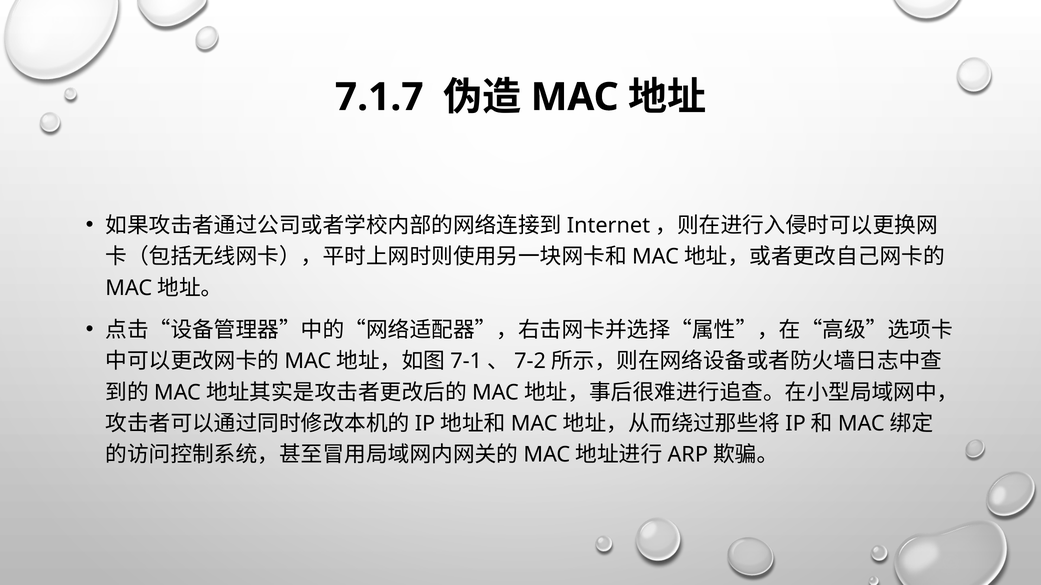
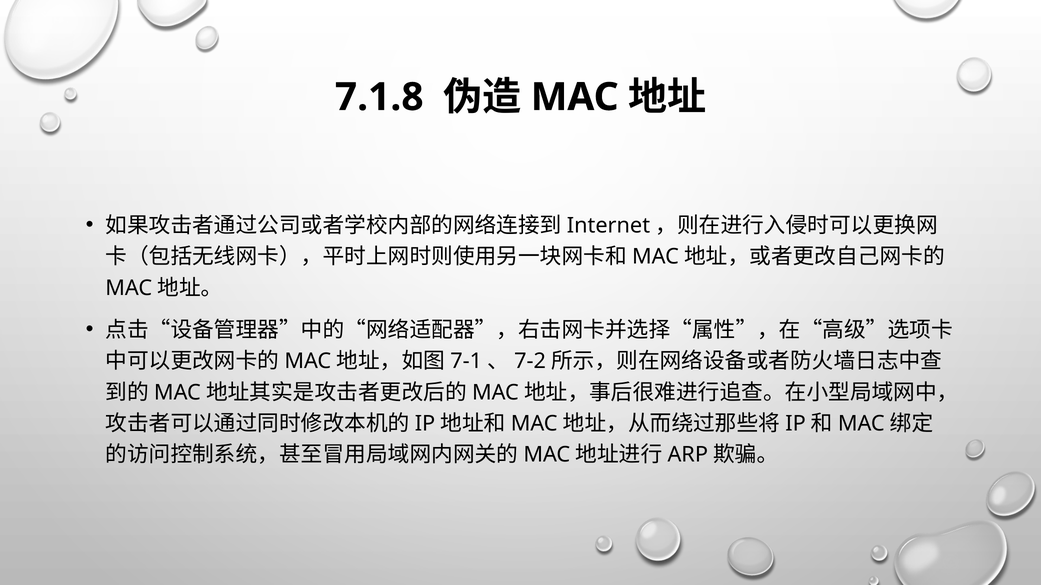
7.1.7: 7.1.7 -> 7.1.8 (379, 97)
